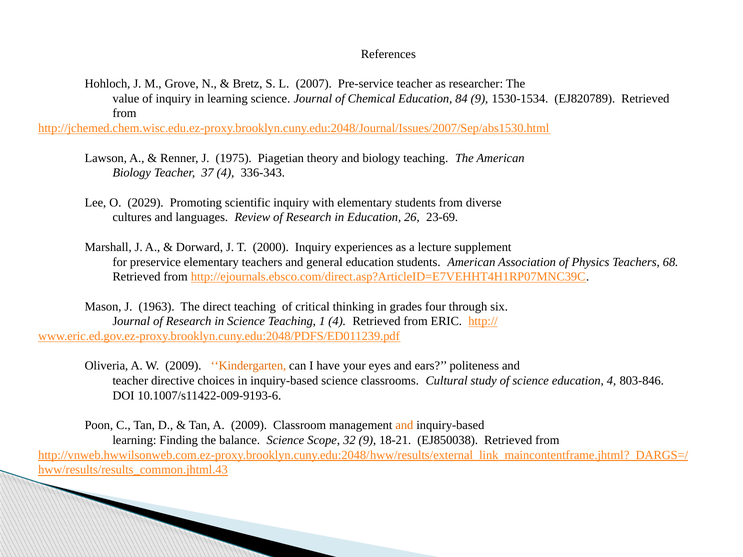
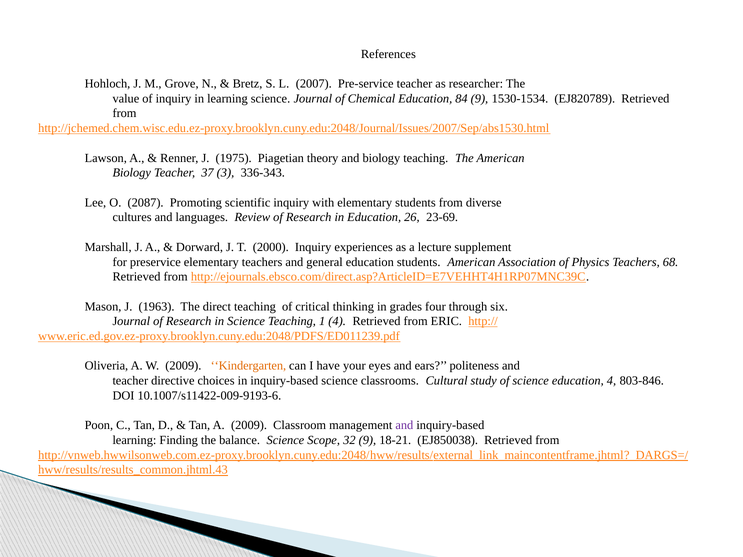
37 4: 4 -> 3 (226, 173)
2029: 2029 -> 2087 (146, 203)
and colour: orange -> purple (404, 426)
